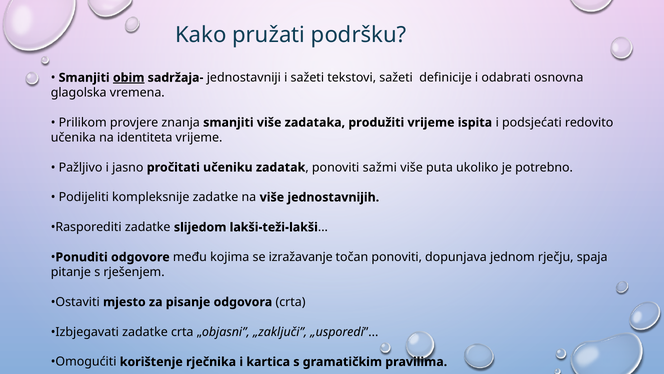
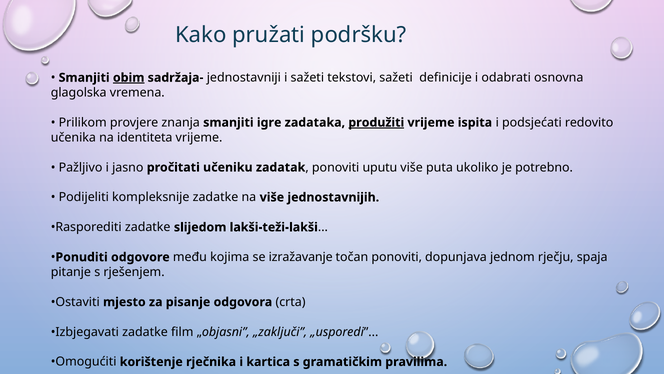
smanjiti više: više -> igre (269, 122)
produžiti underline: none -> present (376, 122)
sažmi: sažmi -> uputu (380, 167)
zadatke crta: crta -> film (182, 332)
